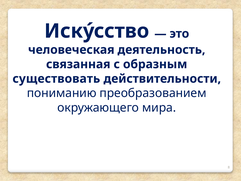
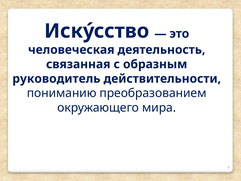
существовать: существовать -> руководитель (56, 79)
